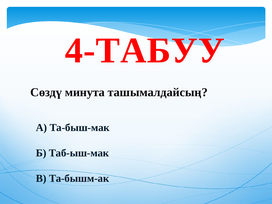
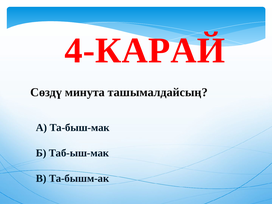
4-ТАБУУ: 4-ТАБУУ -> 4-КАРАЙ (145, 51)
